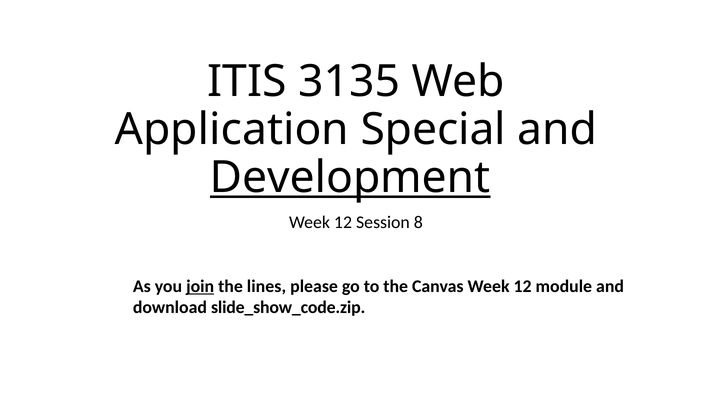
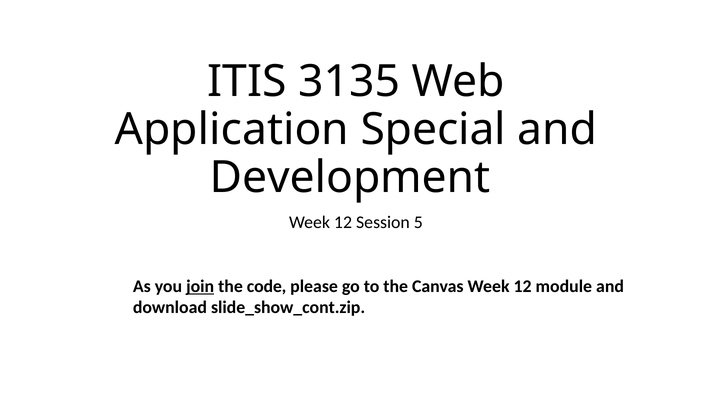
Development underline: present -> none (350, 178)
8: 8 -> 5 (418, 223)
lines: lines -> code (267, 287)
slide_show_code.zip: slide_show_code.zip -> slide_show_cont.zip (288, 308)
